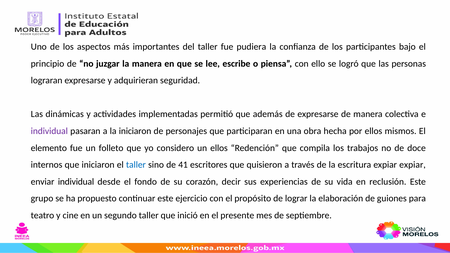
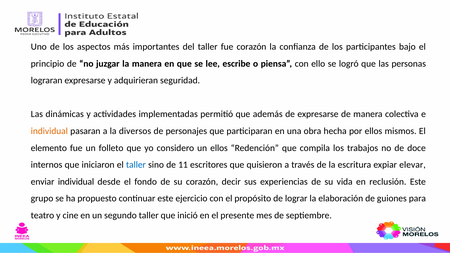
fue pudiera: pudiera -> corazón (251, 47)
individual colour: purple -> orange (49, 131)
la iniciaron: iniciaron -> diversos (135, 131)
41: 41 -> 11 (183, 165)
expiar expiar: expiar -> elevar (412, 165)
